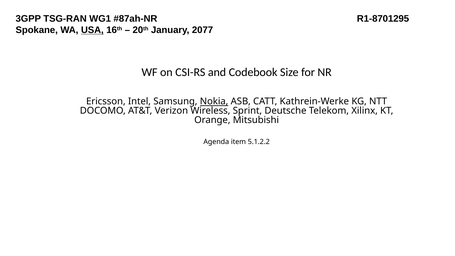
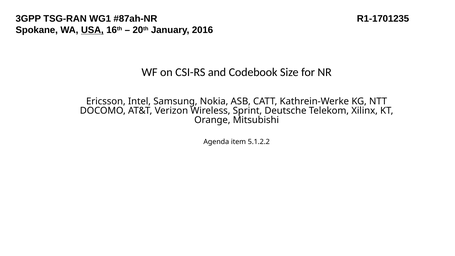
R1-8701295: R1-8701295 -> R1-1701235 (383, 19)
2077: 2077 -> 2016 (203, 30)
Nokia underline: present -> none (214, 101)
